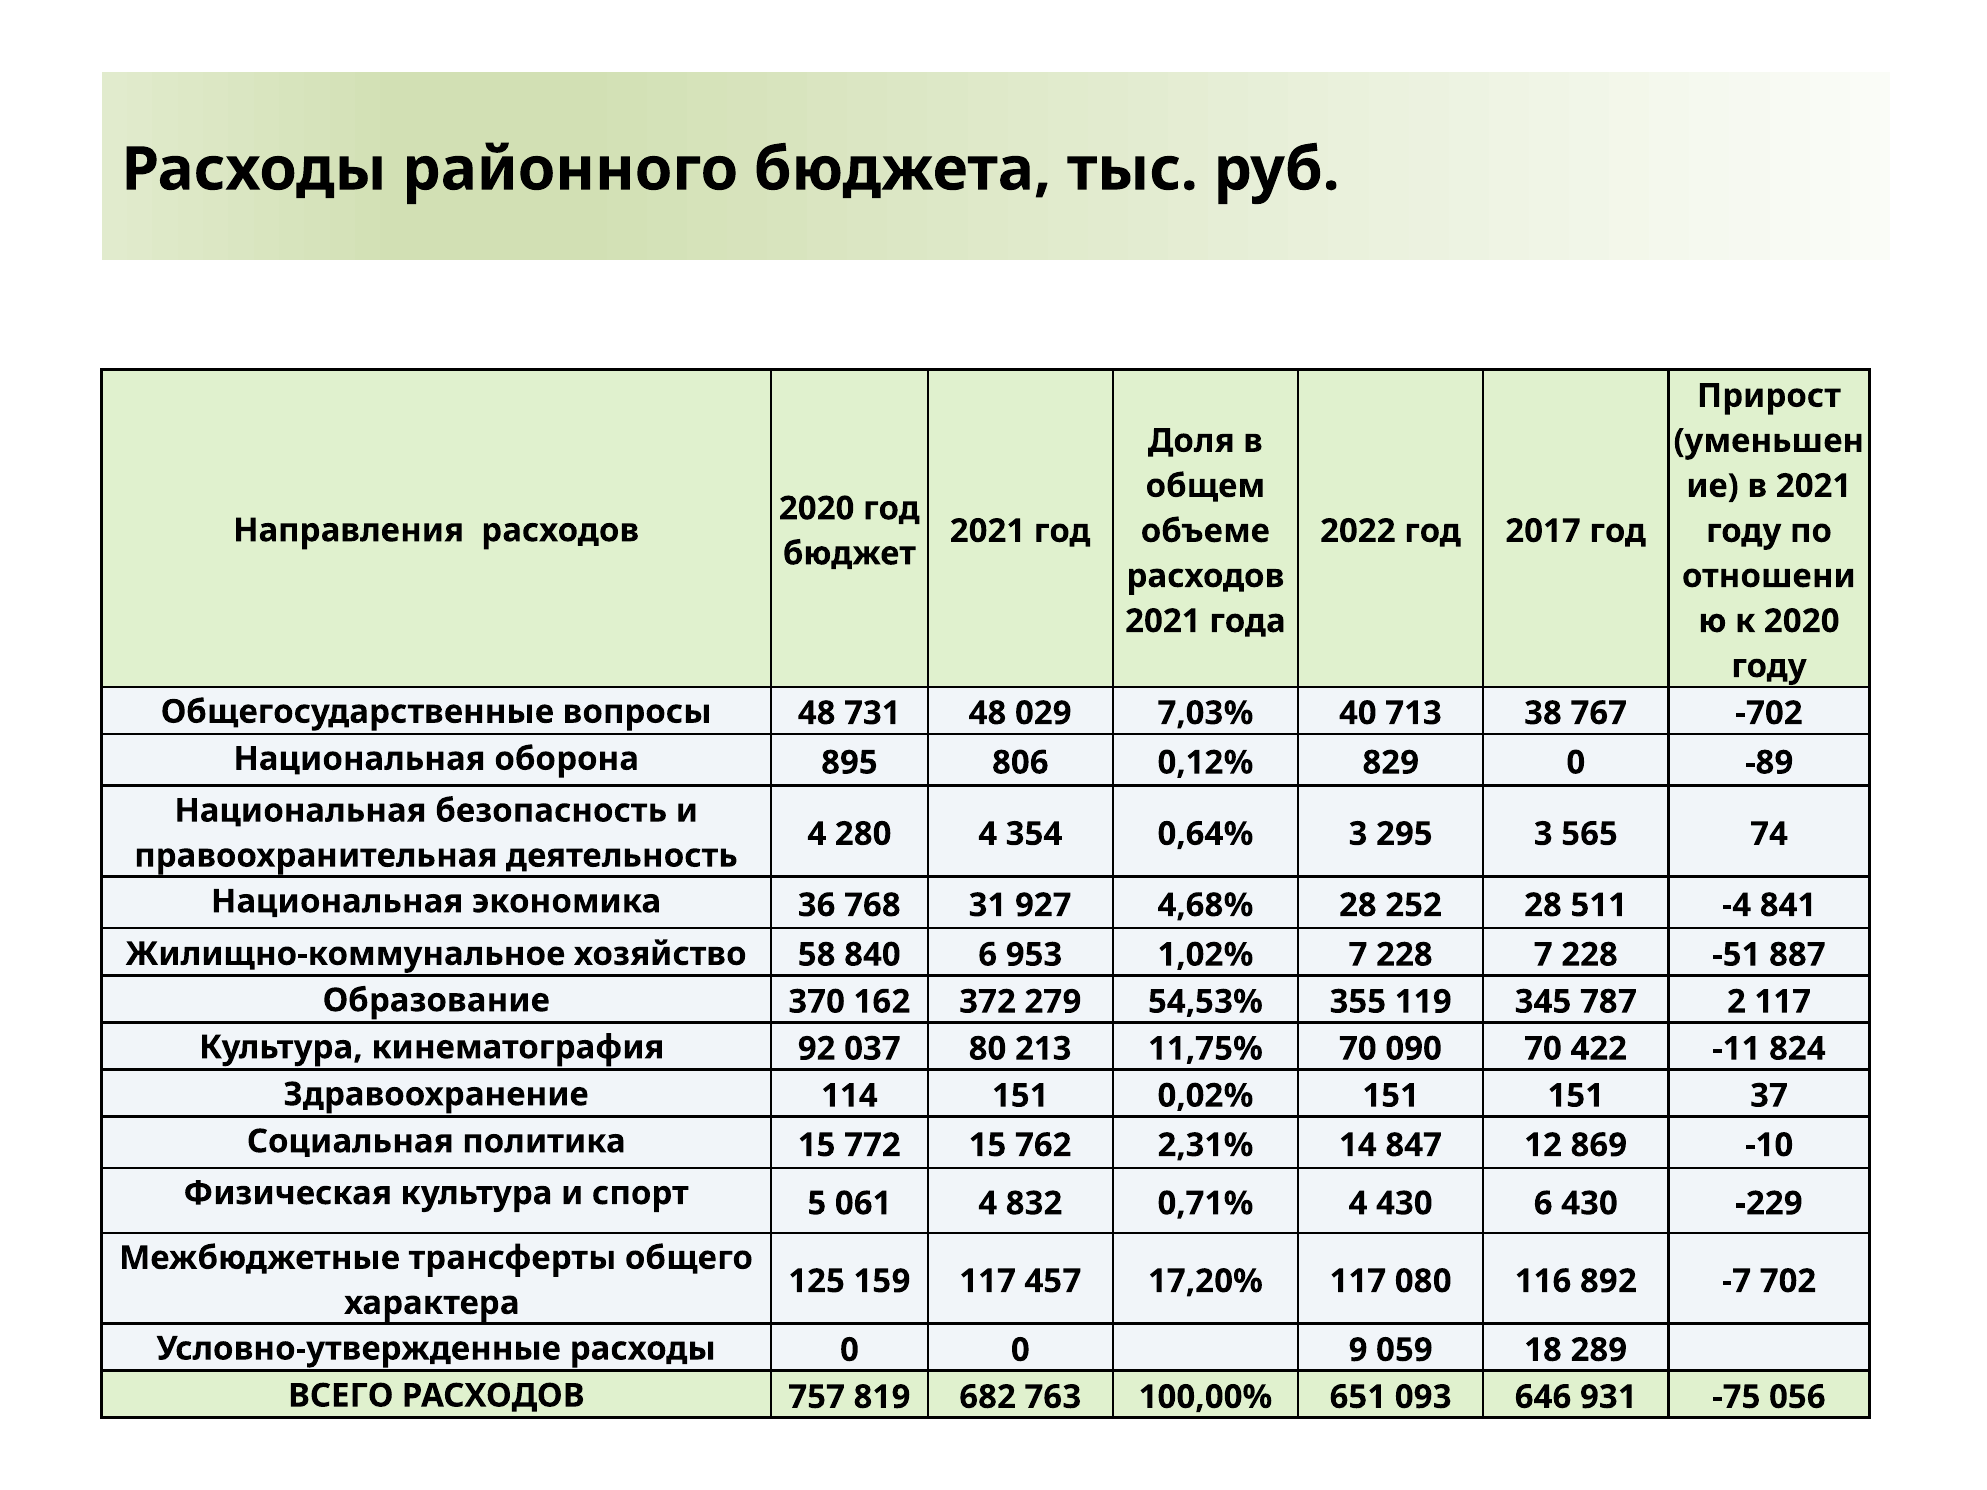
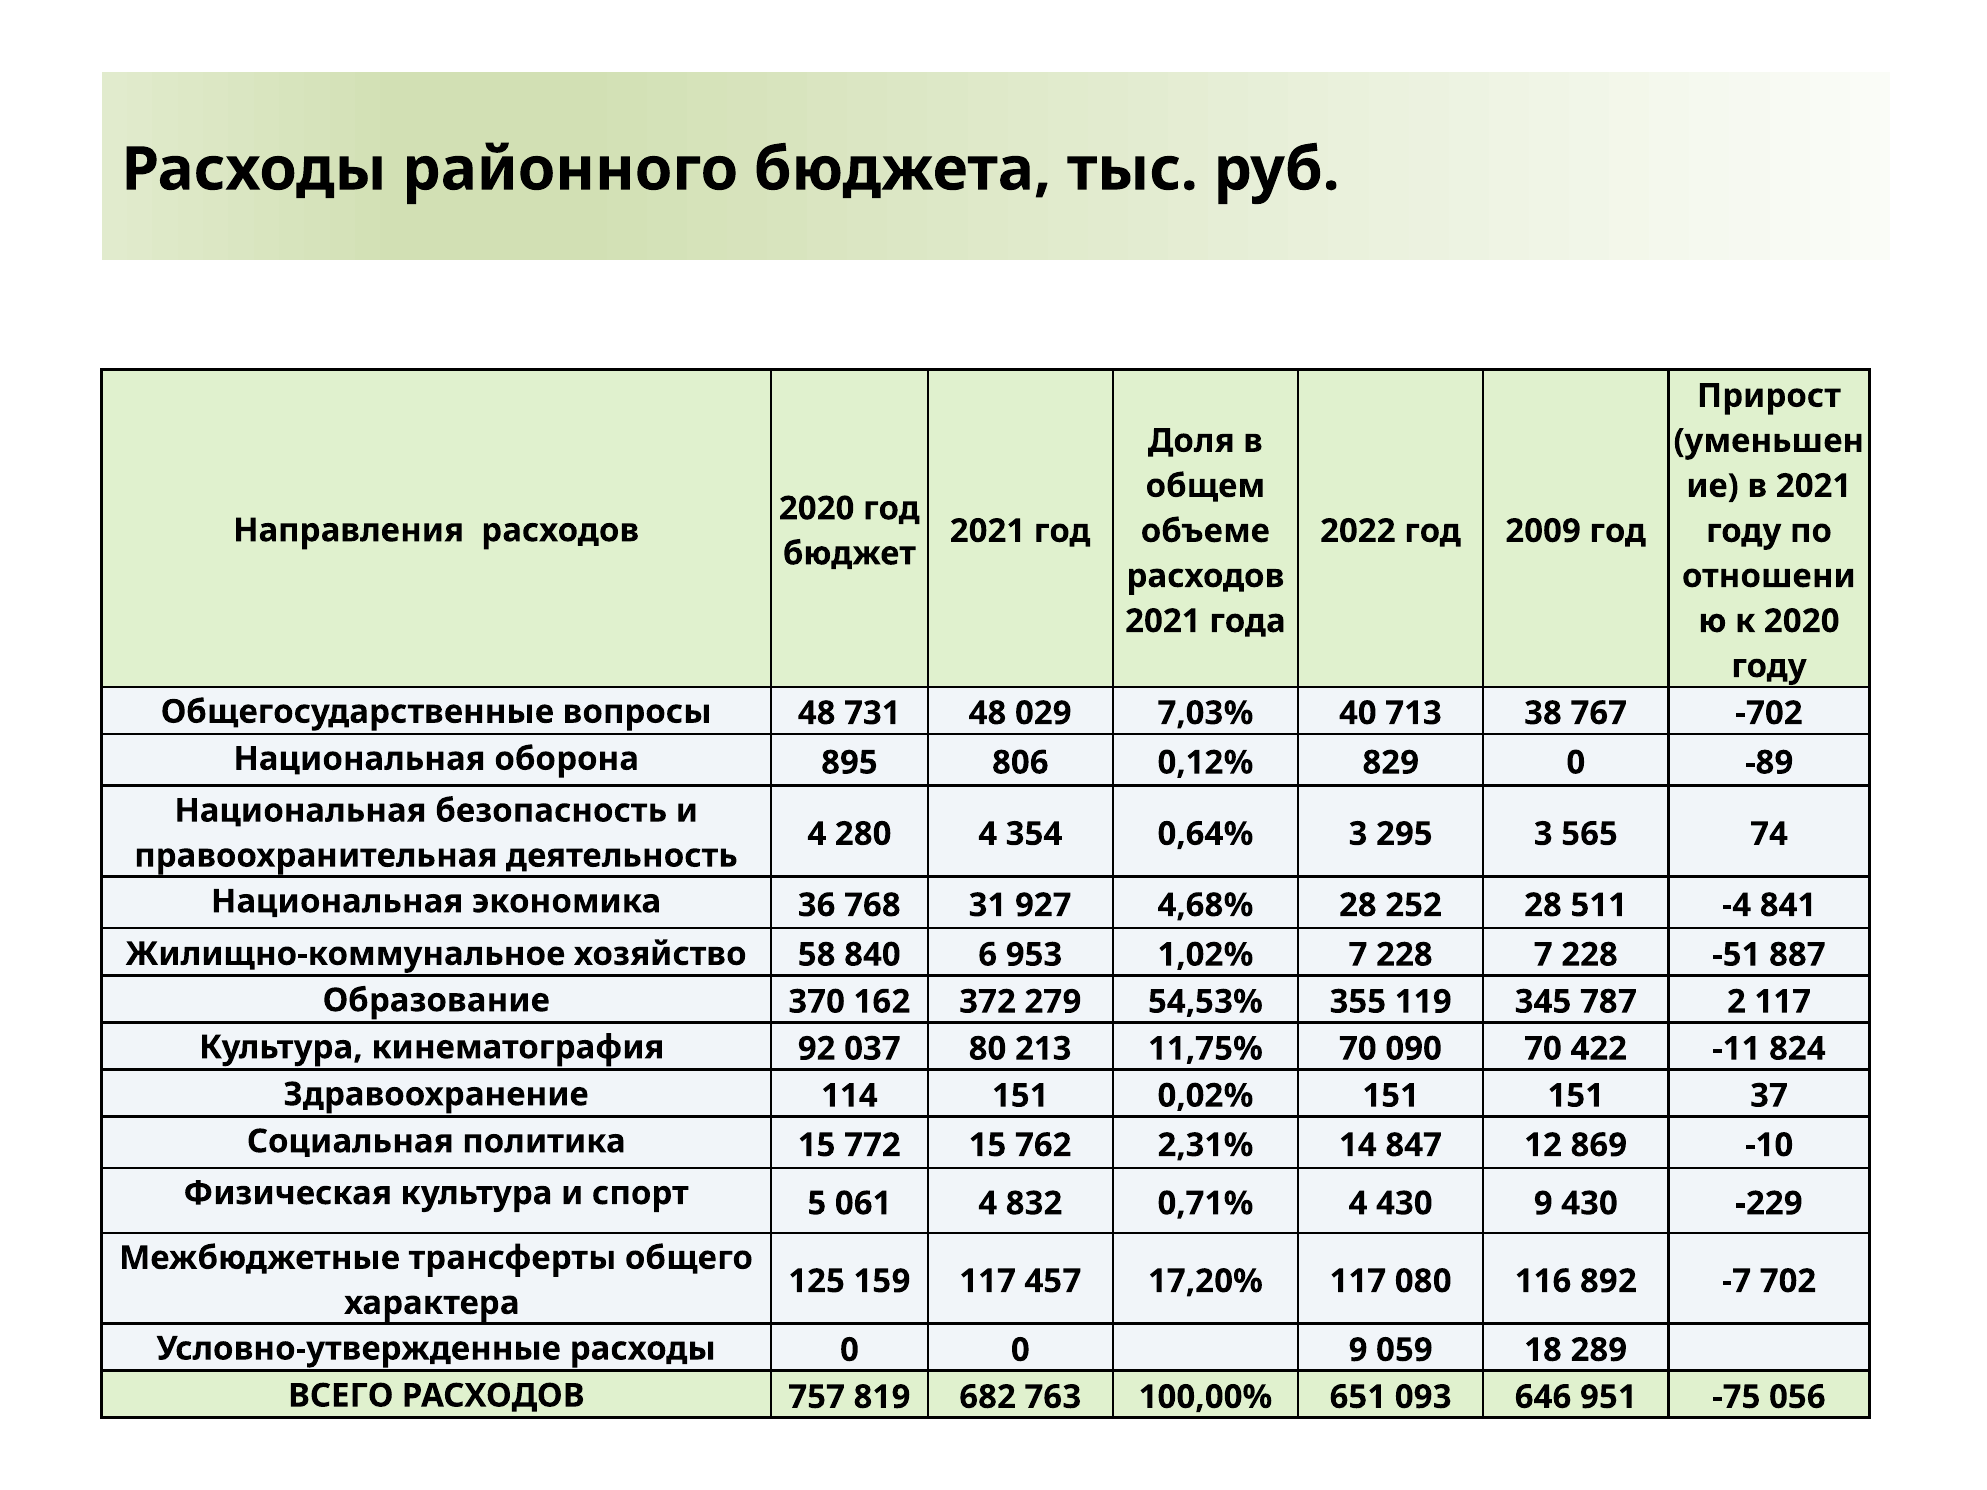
2017: 2017 -> 2009 (1543, 531)
430 6: 6 -> 9 (1543, 1204)
931: 931 -> 951 (1608, 1397)
